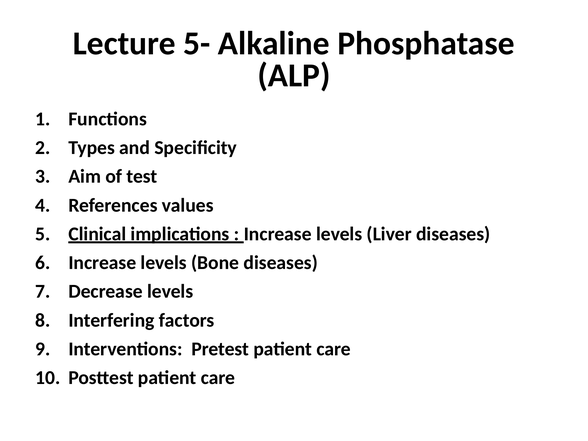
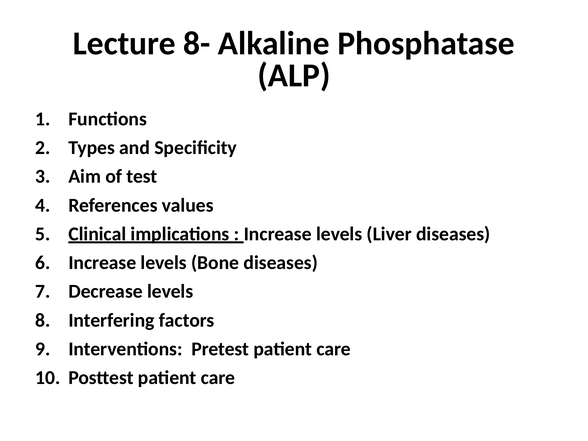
5-: 5- -> 8- (197, 43)
